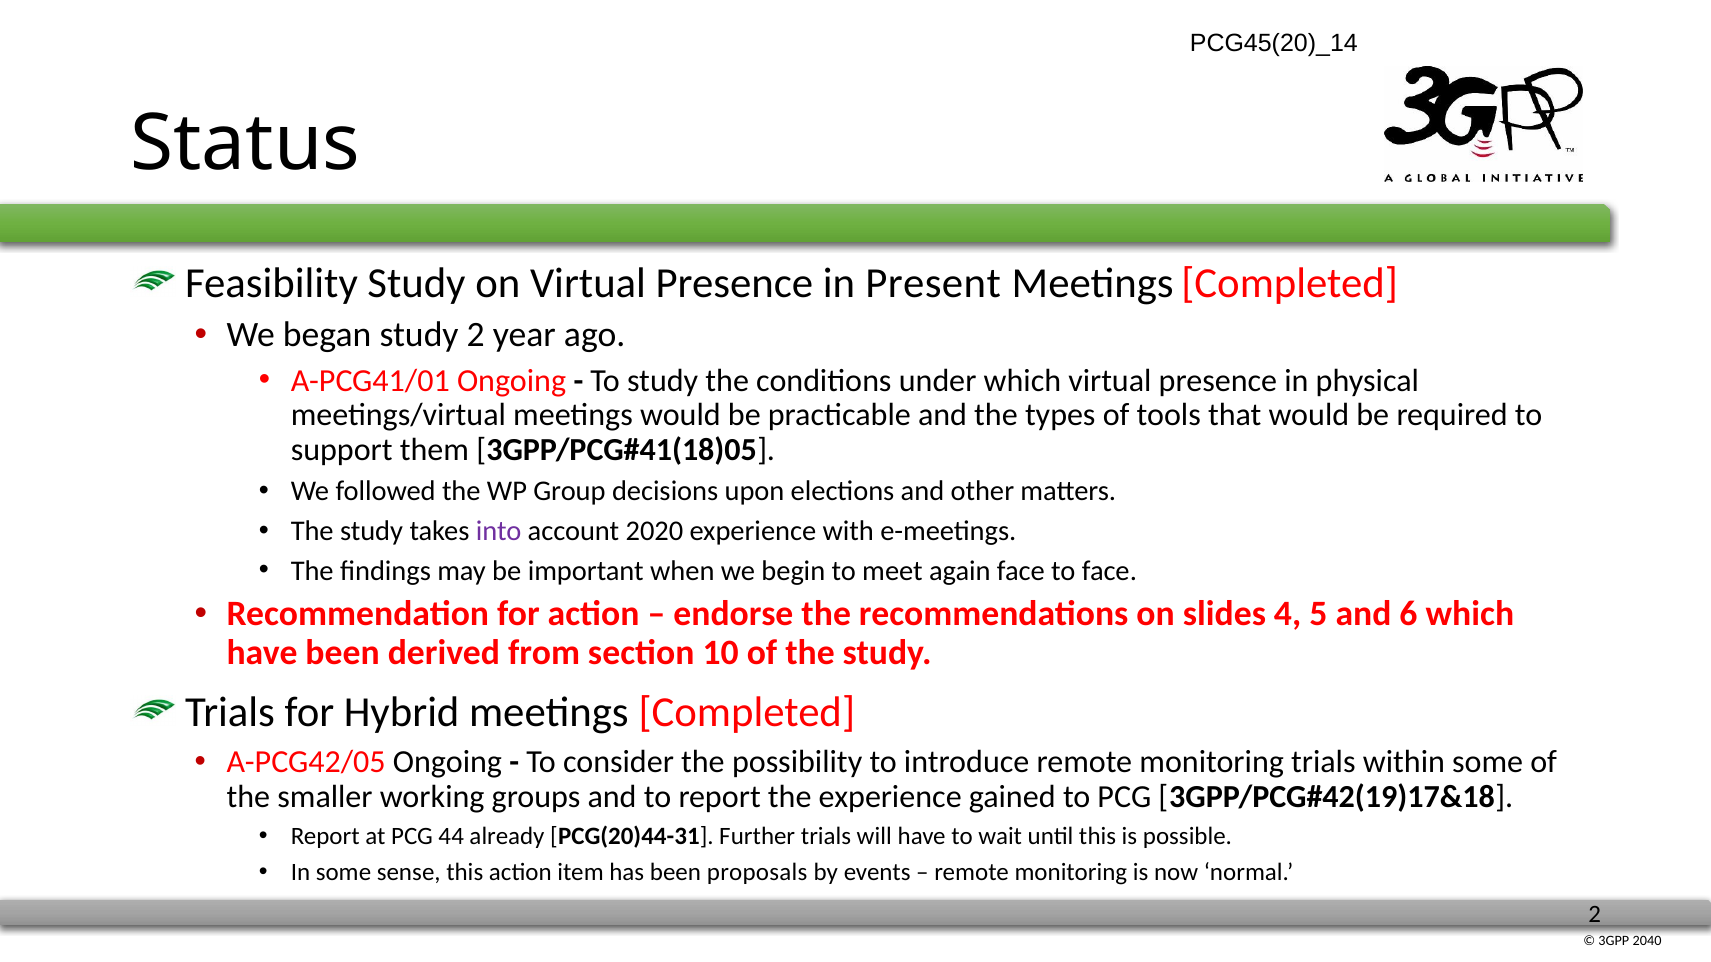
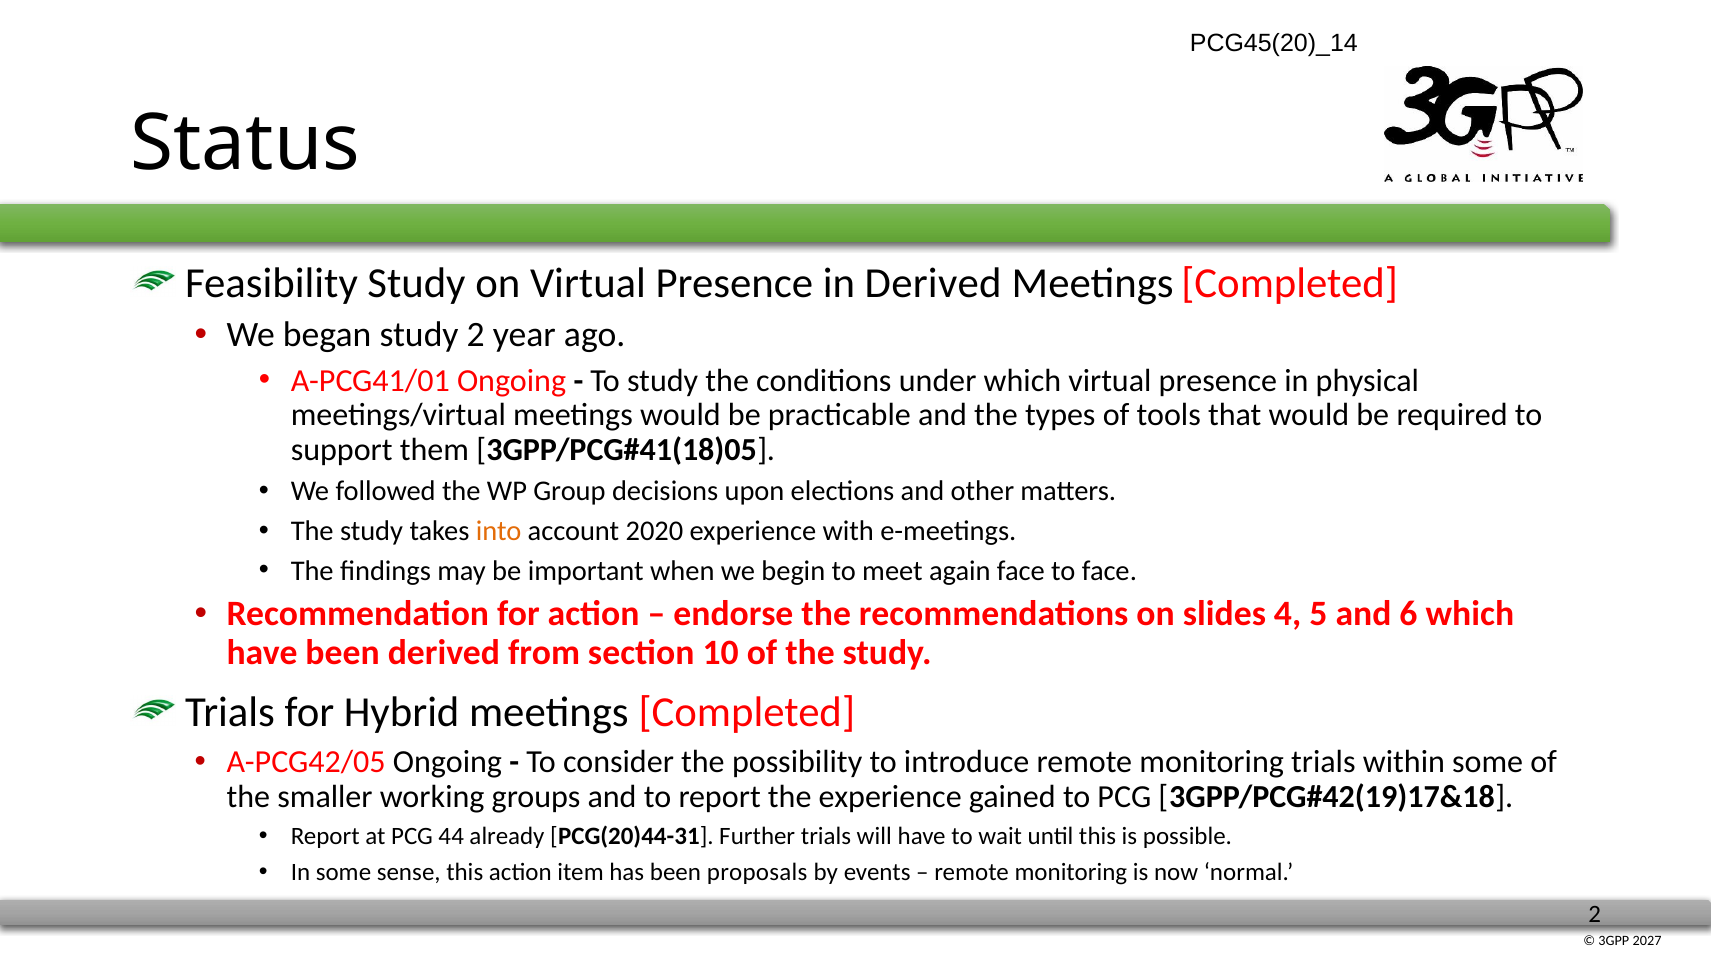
in Present: Present -> Derived (933, 284)
into colour: purple -> orange (499, 531)
2040: 2040 -> 2027 (1647, 941)
